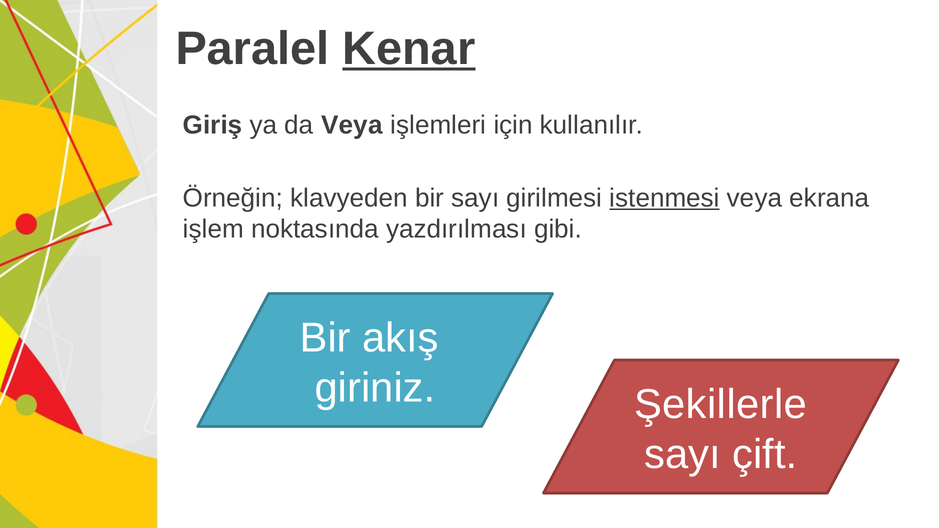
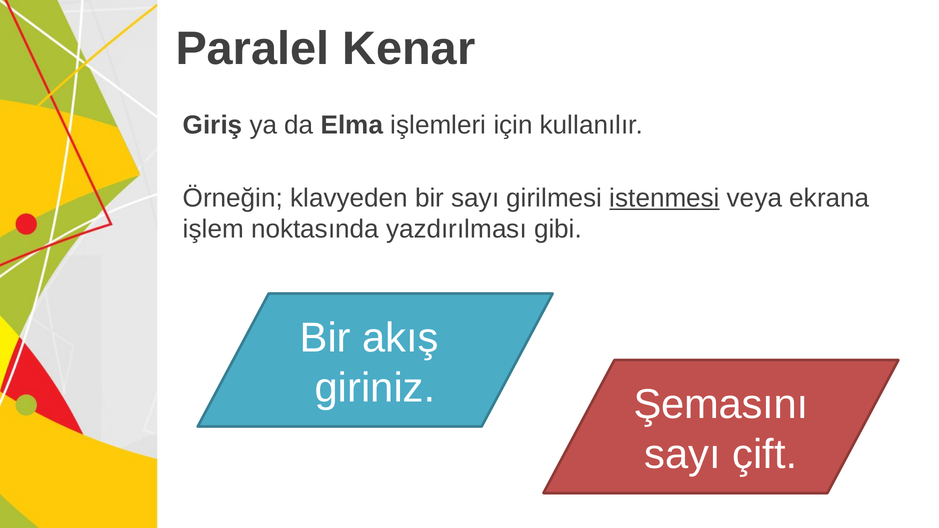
Kenar underline: present -> none (409, 49)
da Veya: Veya -> Elma (352, 125)
Şekillerle: Şekillerle -> Şemasını (721, 405)
